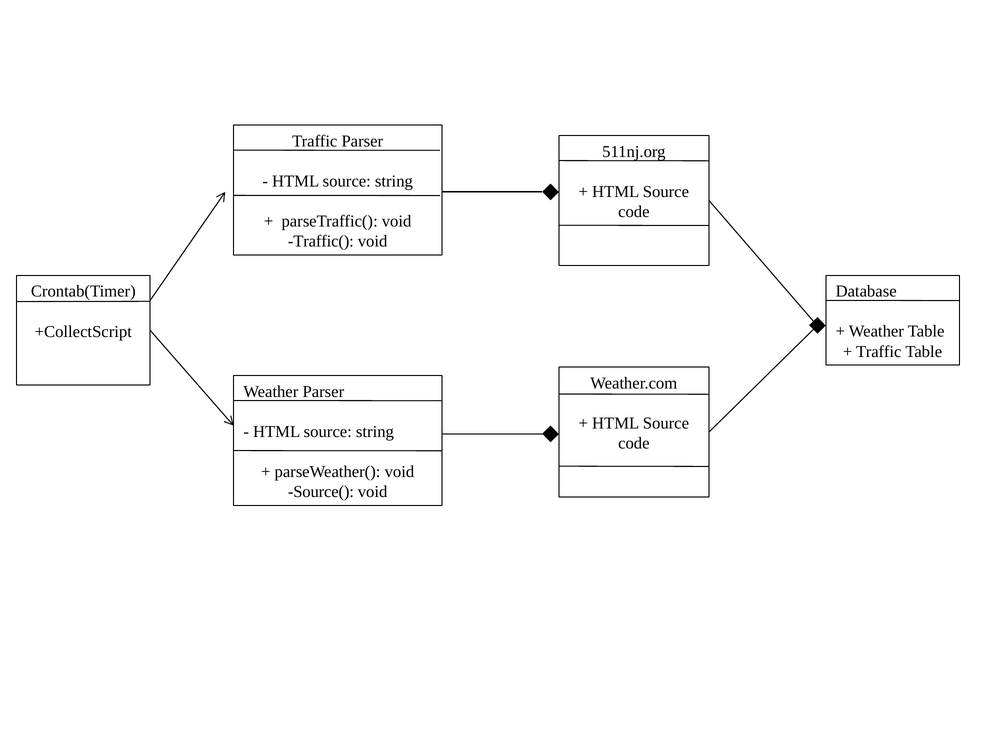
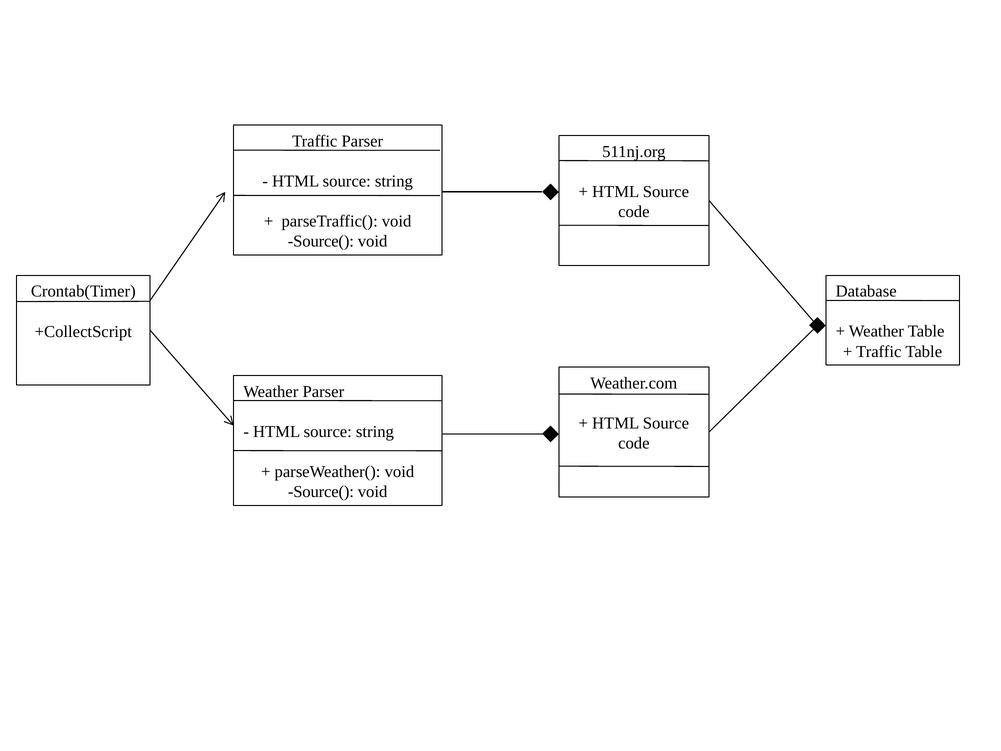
Traffic(: Traffic( -> Source( (321, 241)
